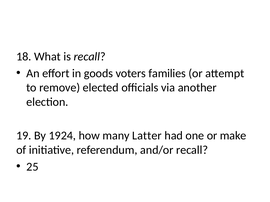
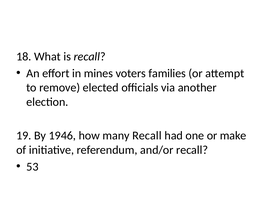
goods: goods -> mines (98, 73)
1924: 1924 -> 1946 (62, 136)
many Latter: Latter -> Recall (147, 136)
25: 25 -> 53 (32, 167)
